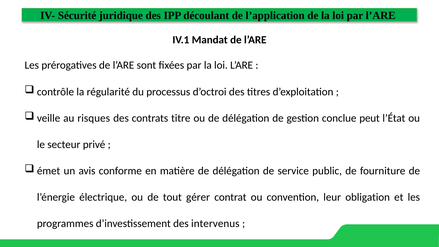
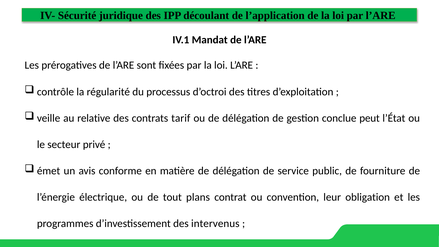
risques: risques -> relative (94, 118)
titre: titre -> tarif (181, 118)
gérer: gérer -> plans (198, 197)
